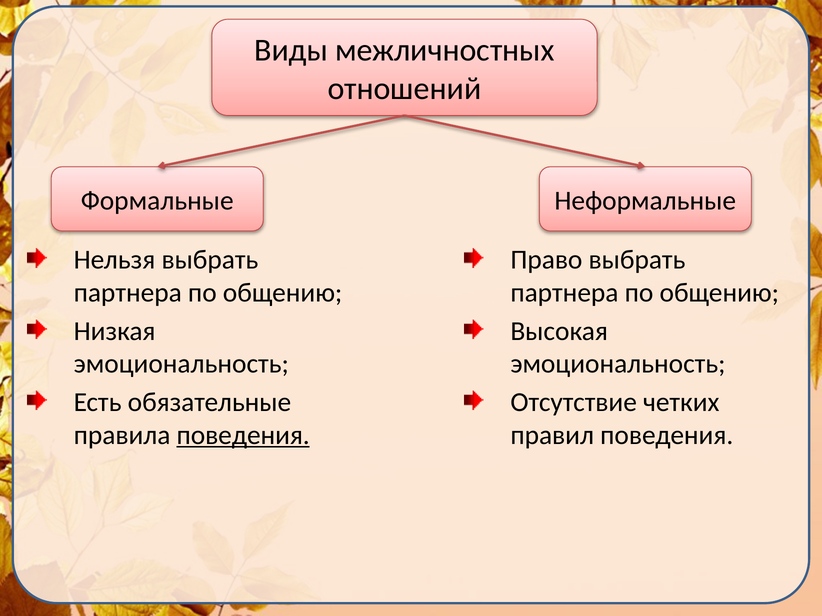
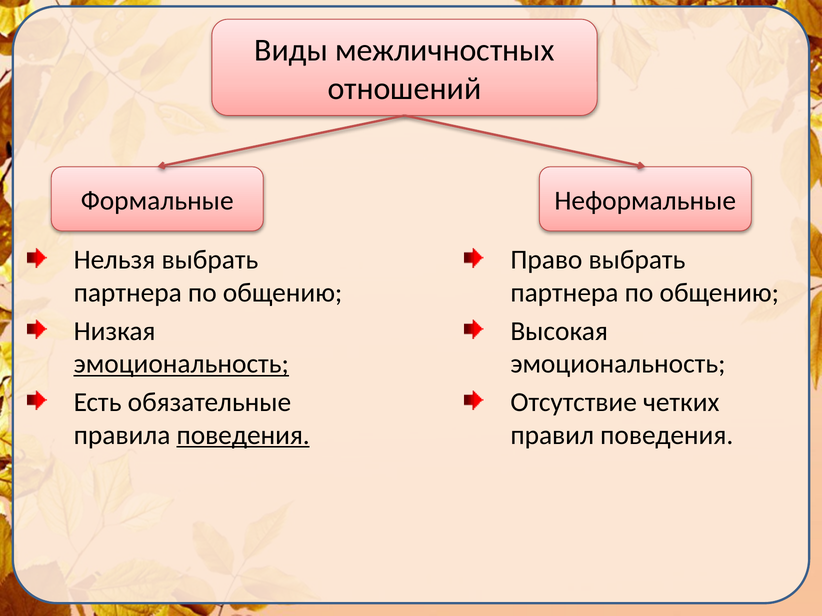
эмоциональность underline: none -> present (181, 364)
